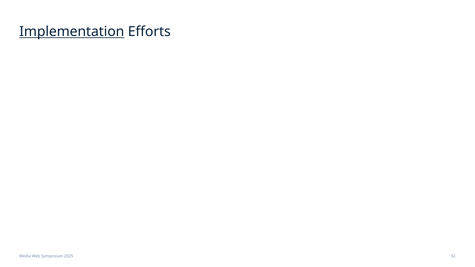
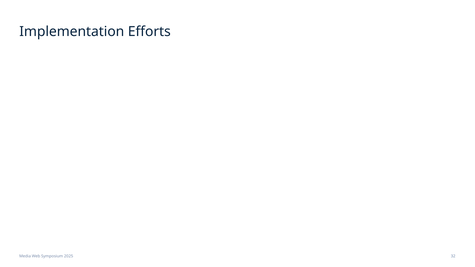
Implementation underline: present -> none (72, 32)
